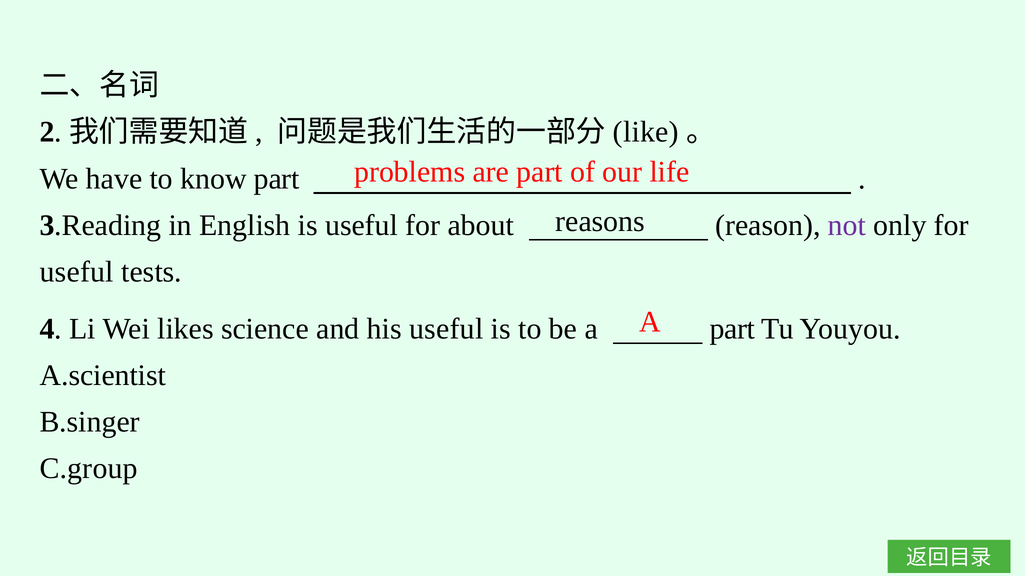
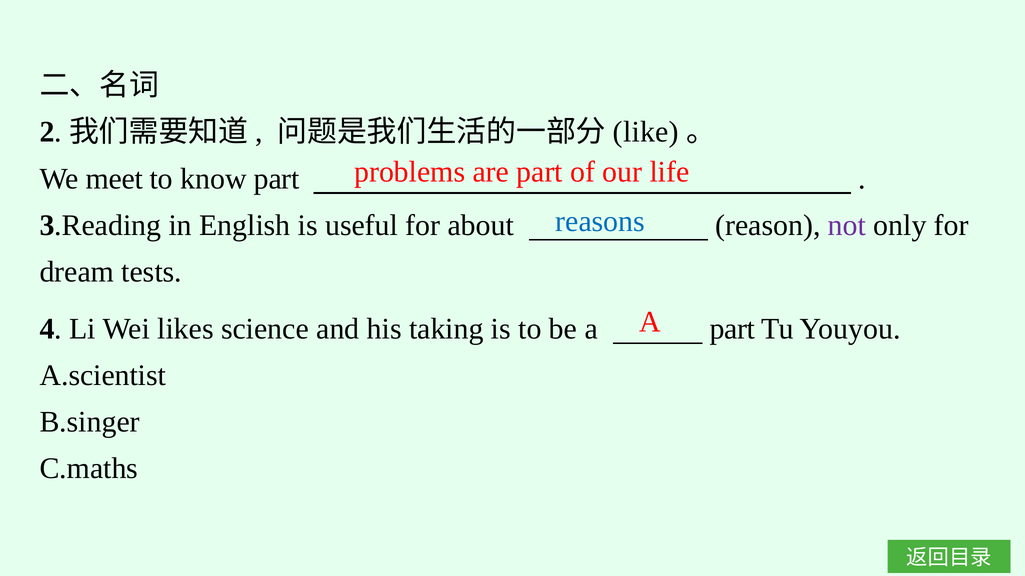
have: have -> meet (114, 179)
reasons colour: black -> blue (600, 222)
useful: useful -> dream (77, 272)
his useful: useful -> taking (446, 329)
C.group: C.group -> C.maths (89, 469)
